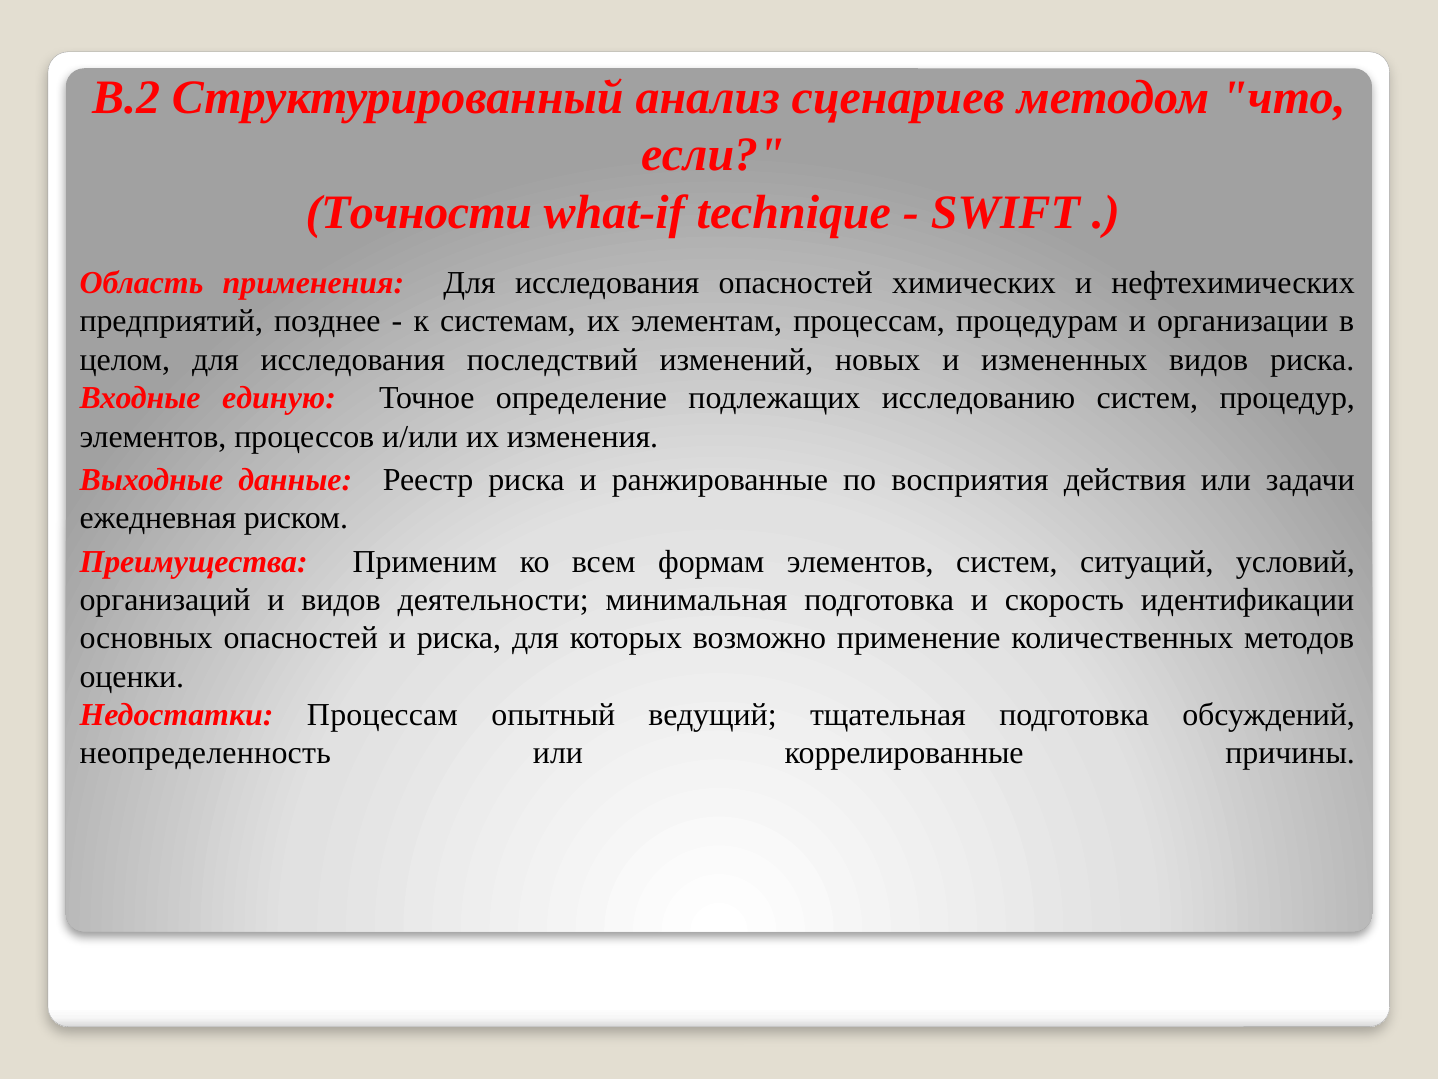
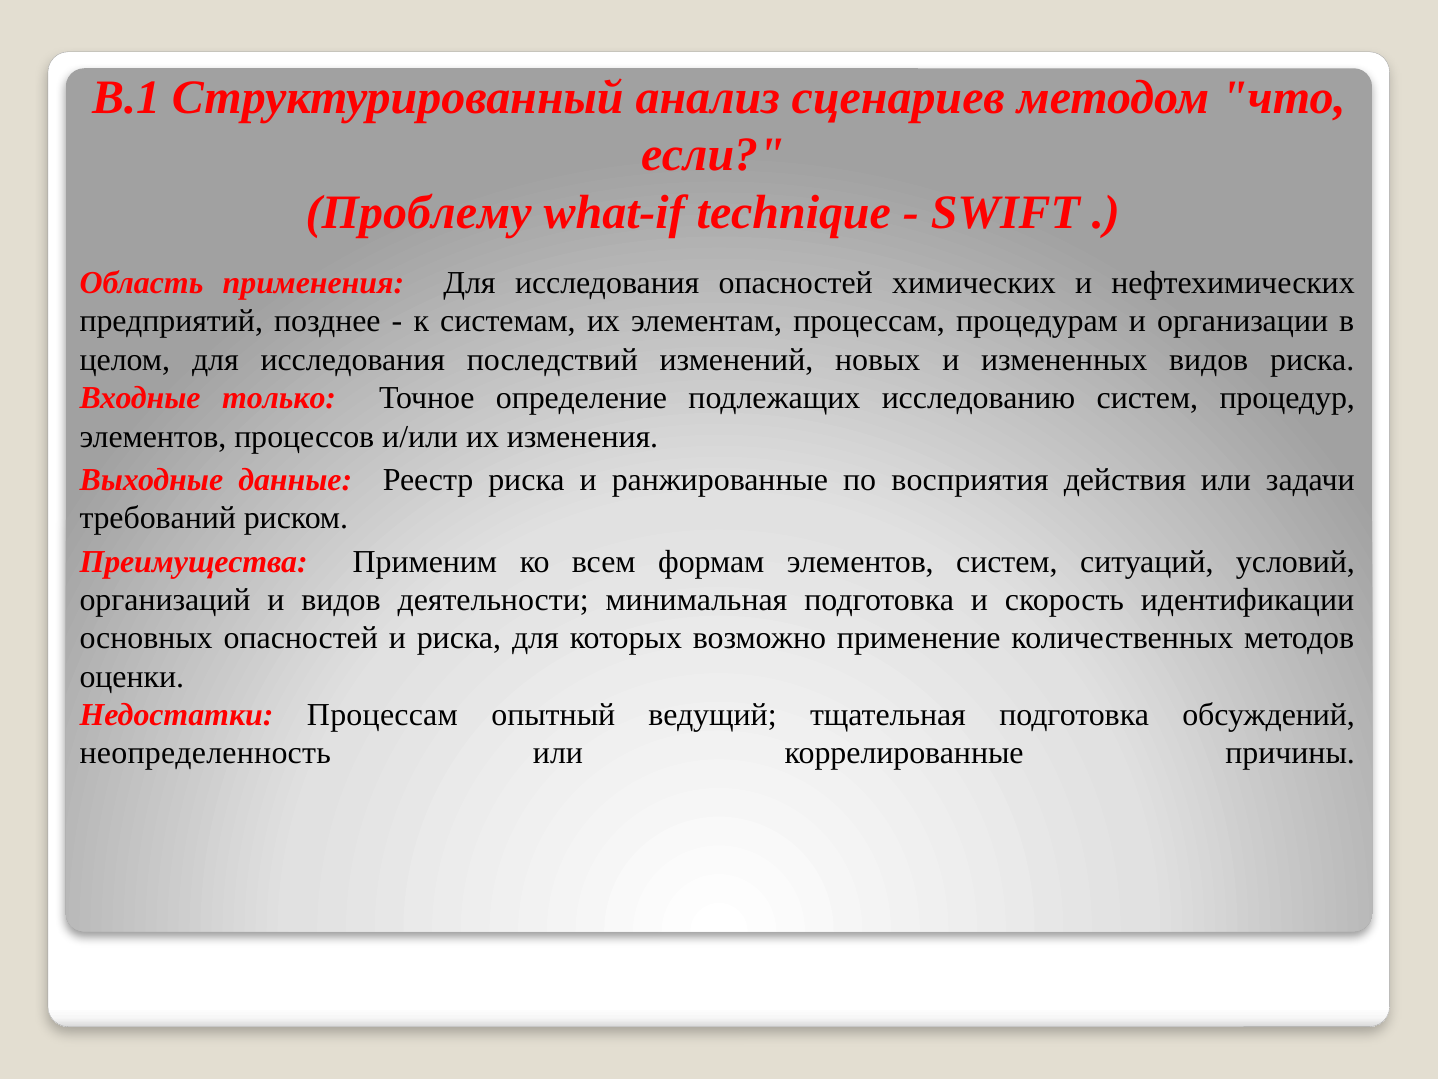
B.2: B.2 -> B.1 (126, 97)
Точности: Точности -> Проблему (419, 212)
единую: единую -> только (279, 398)
ежедневная: ежедневная -> требований (158, 518)
